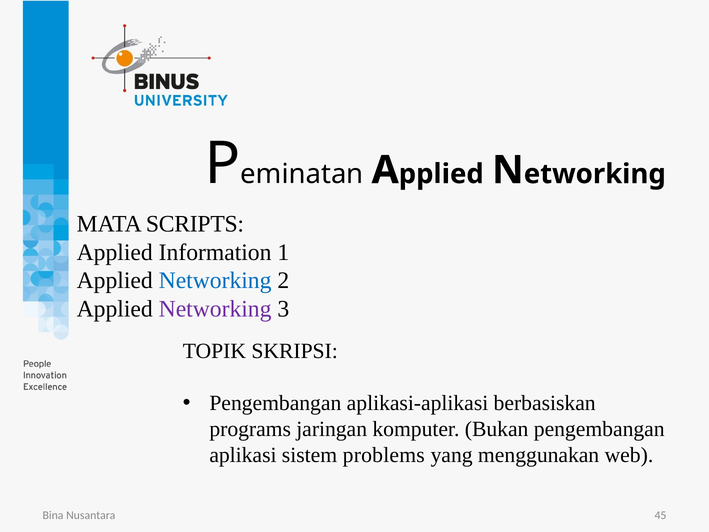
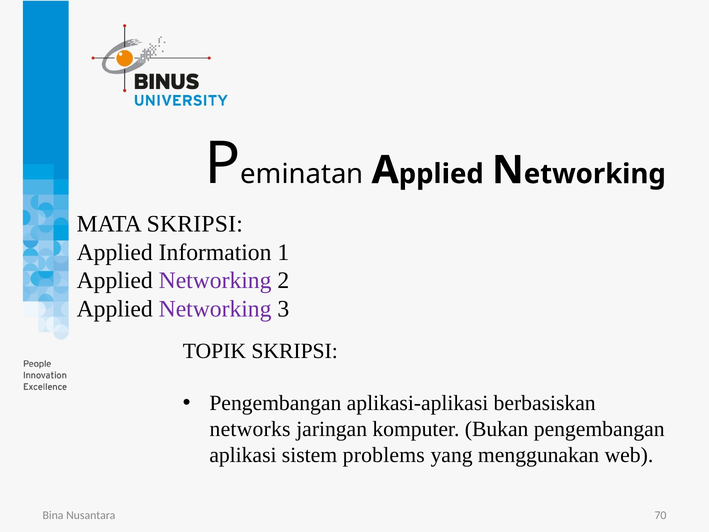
MATA SCRIPTS: SCRIPTS -> SKRIPSI (195, 224)
Networking colour: blue -> purple (215, 280)
programs: programs -> networks (250, 429)
45: 45 -> 70 (660, 515)
